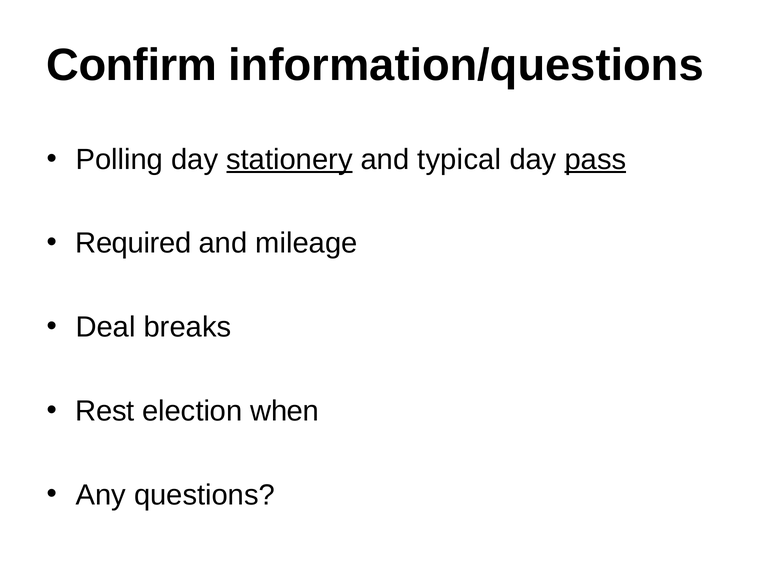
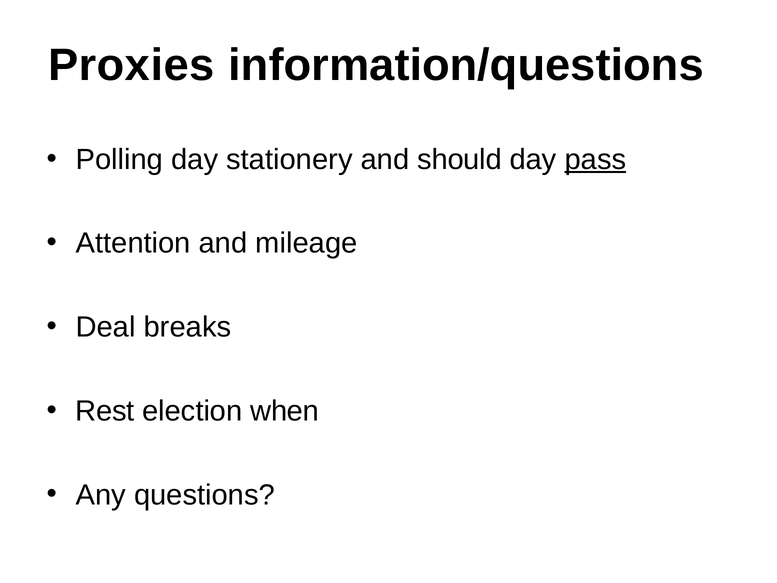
Confirm: Confirm -> Proxies (131, 65)
stationery underline: present -> none (289, 159)
typical: typical -> should (460, 159)
Required: Required -> Attention (133, 243)
